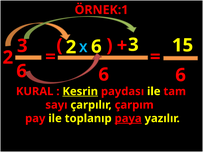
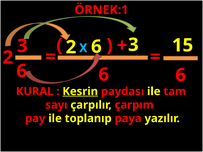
paya underline: present -> none (128, 119)
